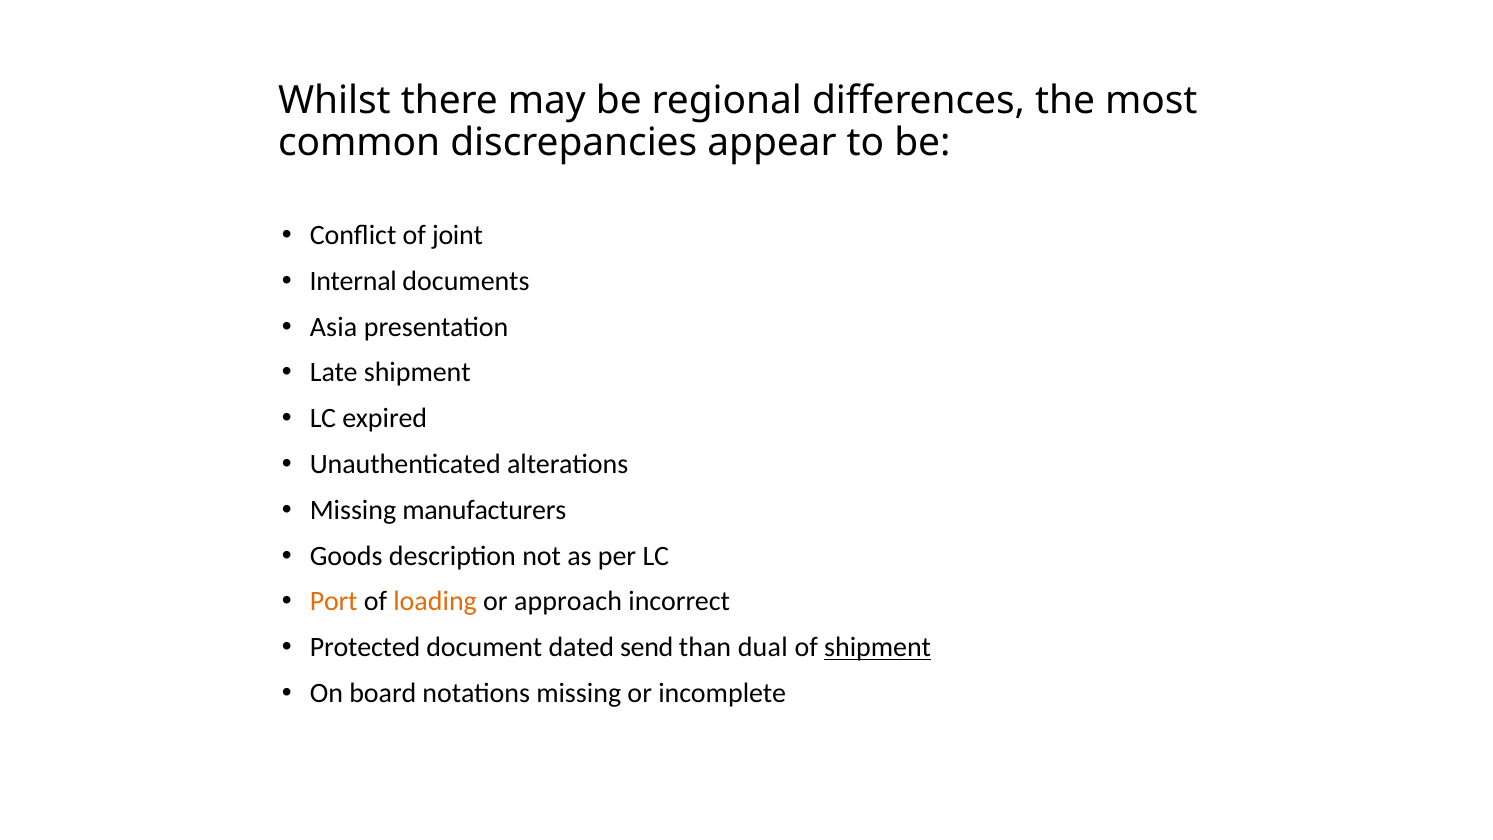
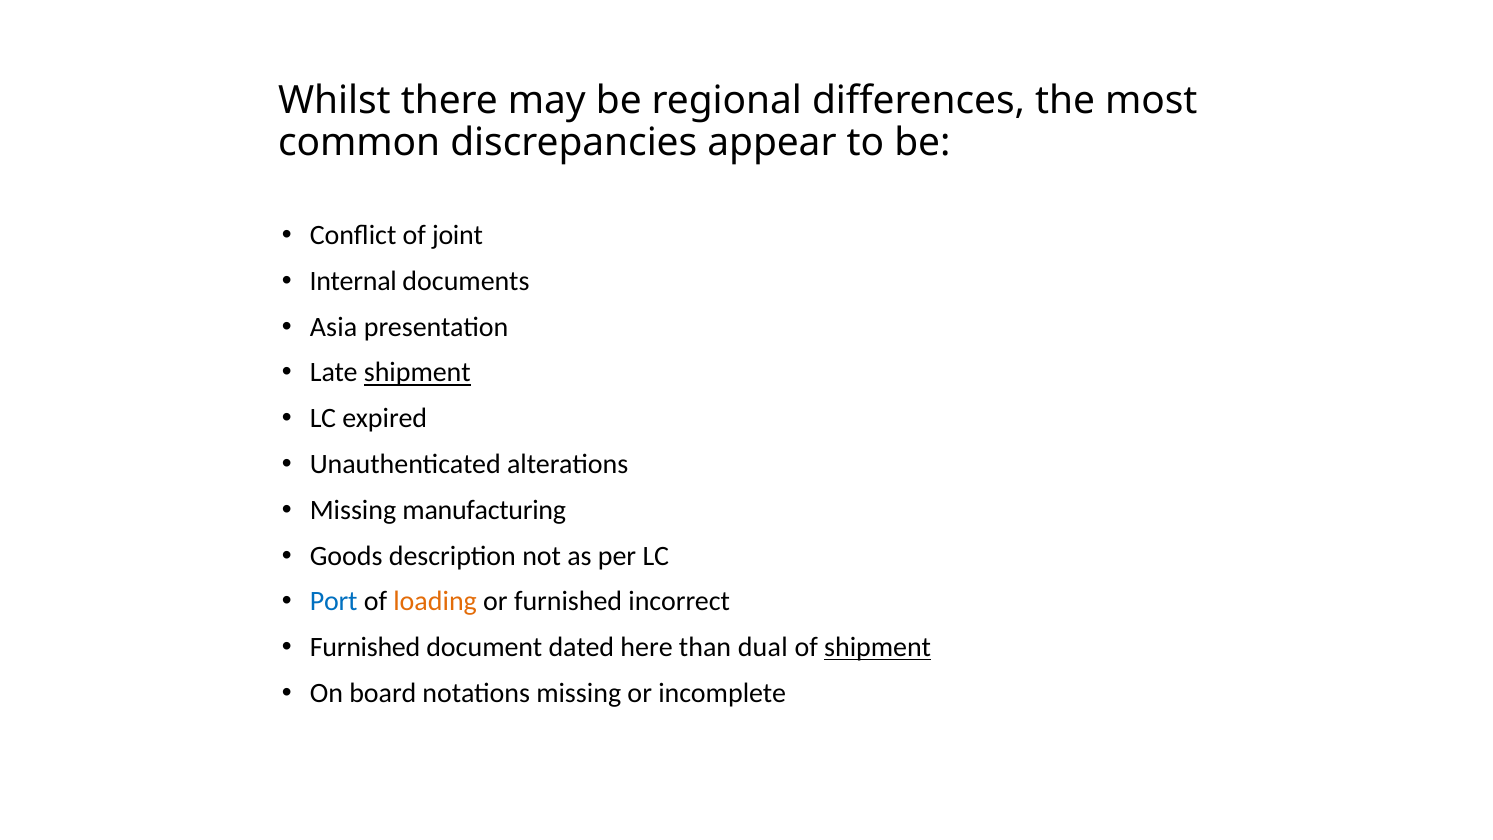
shipment underline: none -> present (417, 373)
manufacturers: manufacturers -> manufacturing (484, 510)
Port colour: orange -> blue (334, 602)
or approach: approach -> furnished (568, 602)
Protected: Protected -> Furnished (365, 647)
send: send -> here (647, 647)
